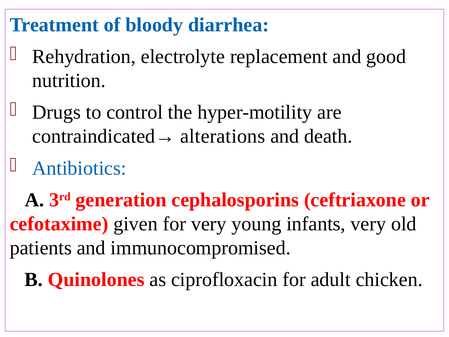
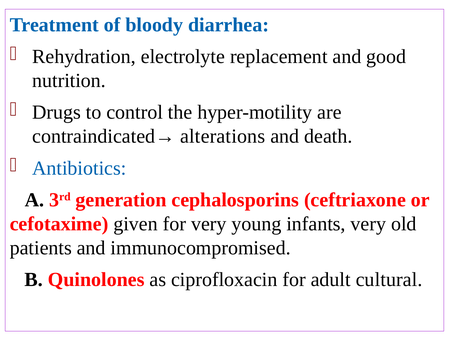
chicken: chicken -> cultural (389, 279)
